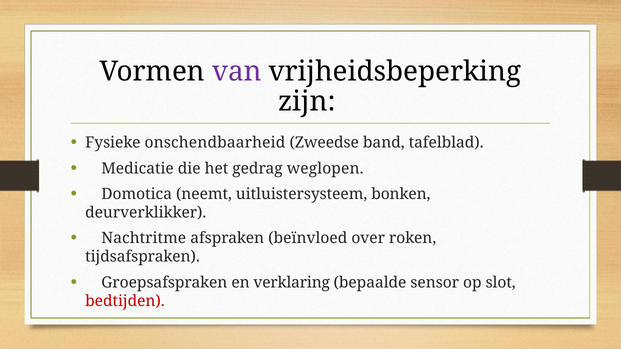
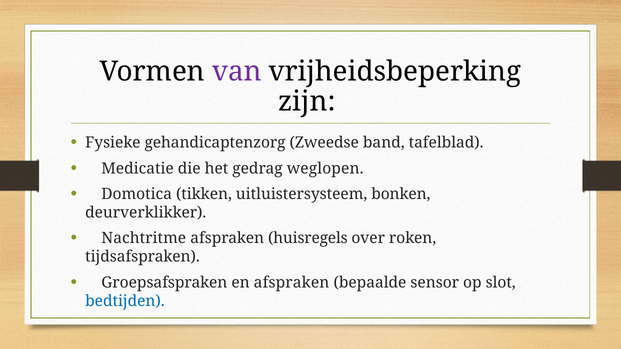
onschendbaarheid: onschendbaarheid -> gehandicaptenzorg (215, 143)
neemt: neemt -> tikken (204, 194)
beïnvloed: beïnvloed -> huisregels (308, 238)
en verklaring: verklaring -> afspraken (292, 283)
bedtijden colour: red -> blue (125, 301)
